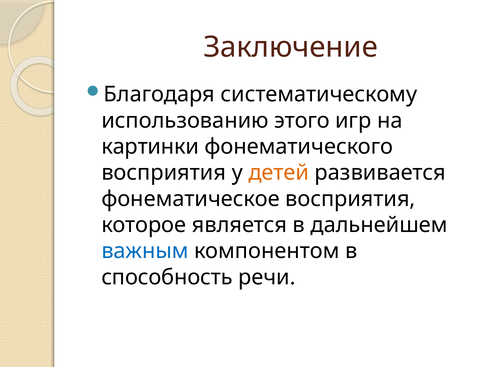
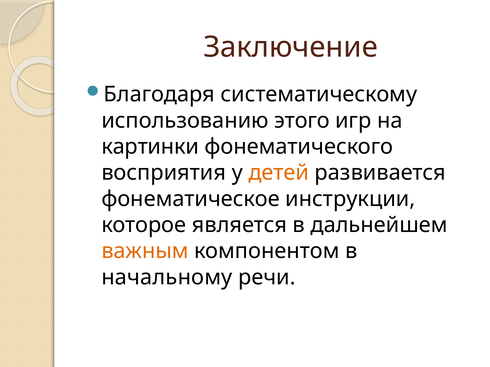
фонематическое восприятия: восприятия -> инструкции (350, 199)
важным colour: blue -> orange (145, 251)
способность: способность -> начальному (167, 278)
